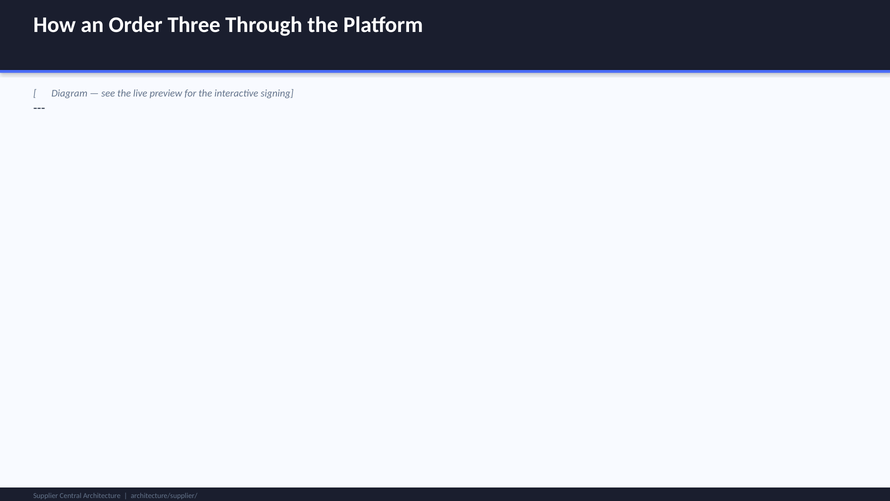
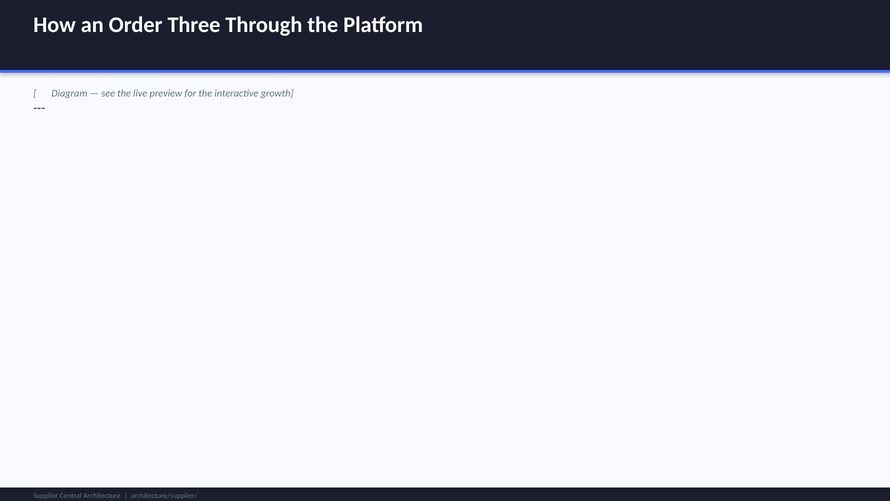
signing: signing -> growth (277, 94)
